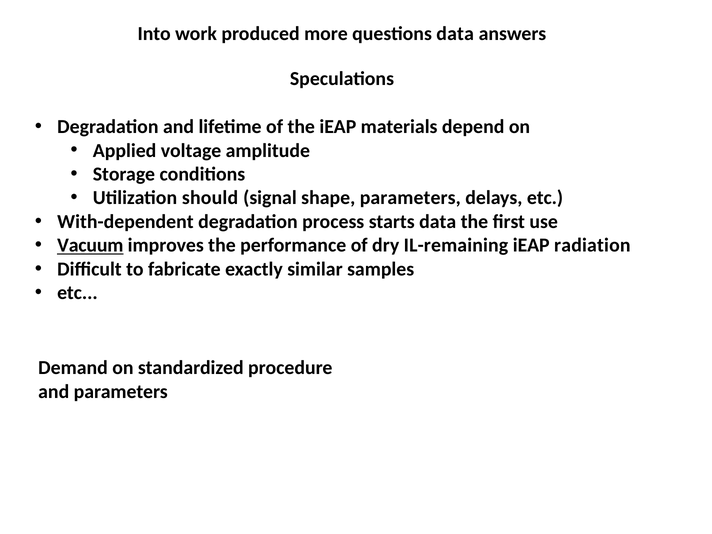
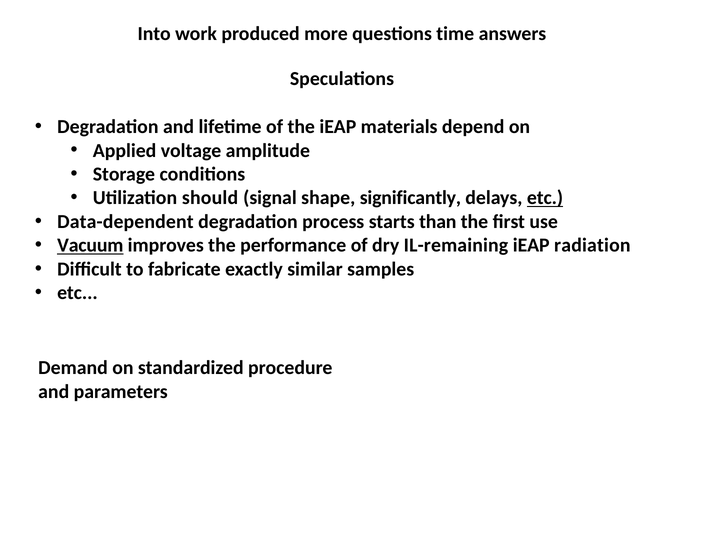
questions data: data -> time (455, 34)
shape parameters: parameters -> significantly (410, 198)
etc underline: none -> present (545, 198)
With-dependent: With-dependent -> Data-dependent (125, 222)
starts data: data -> than (438, 222)
